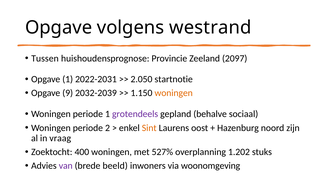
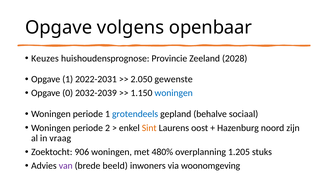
westrand: westrand -> openbaar (210, 28)
Tussen: Tussen -> Keuzes (45, 58)
2097: 2097 -> 2028 (235, 58)
startnotie: startnotie -> gewenste (174, 79)
9: 9 -> 0 (68, 93)
woningen colour: orange -> blue (174, 93)
grotendeels colour: purple -> blue (135, 114)
400: 400 -> 906 (82, 152)
527%: 527% -> 480% (162, 152)
1.202: 1.202 -> 1.205 (239, 152)
